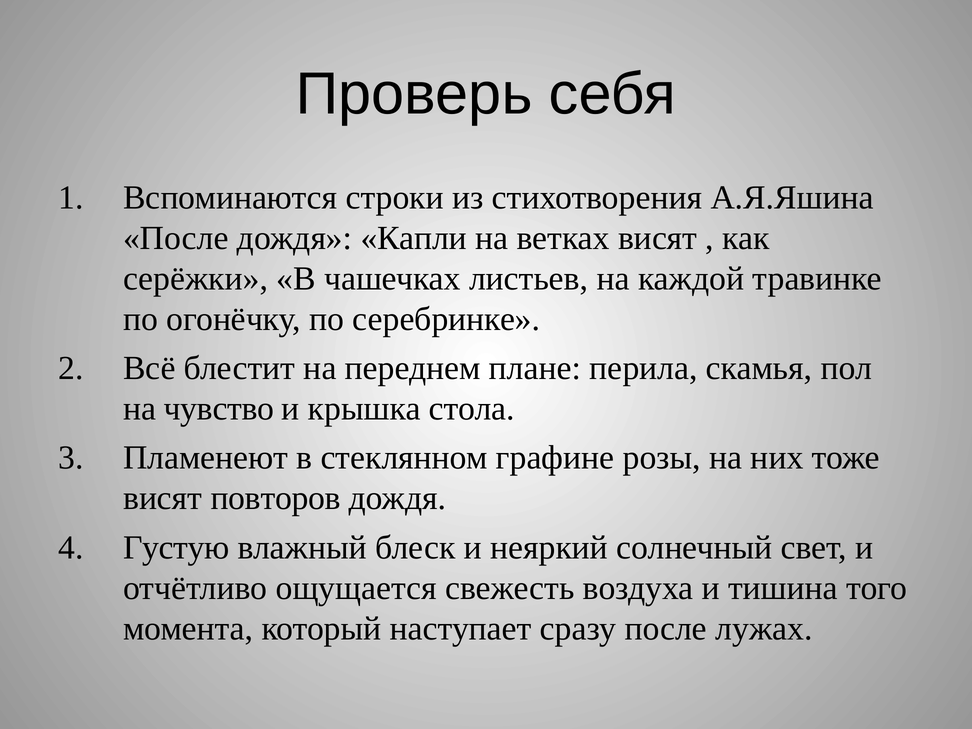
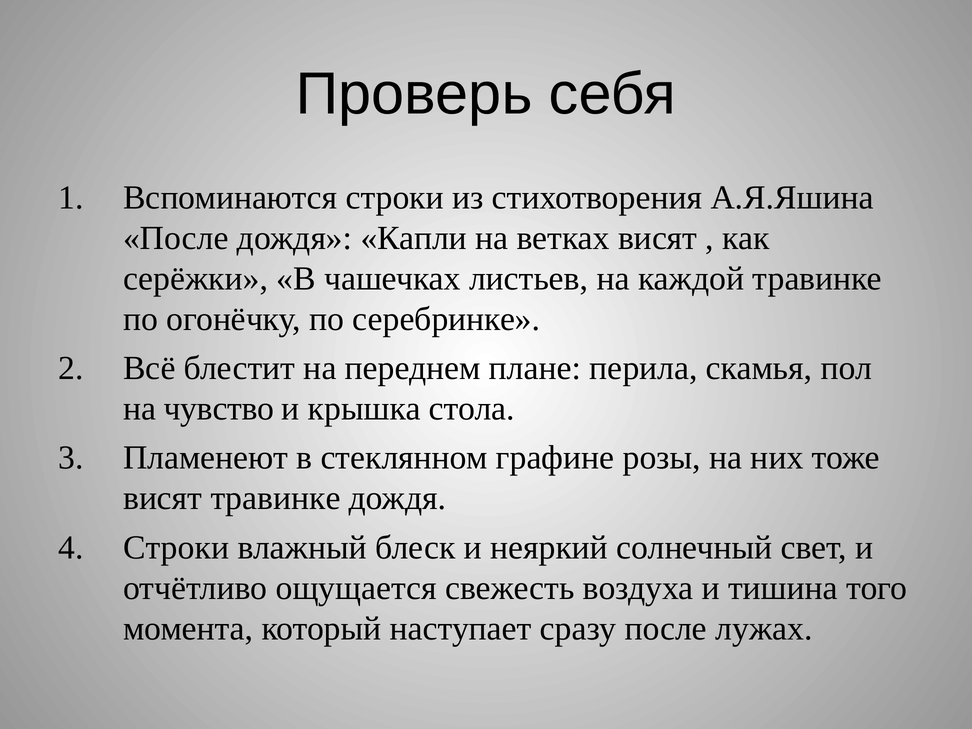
висят повторов: повторов -> травинке (276, 498)
Густую: Густую -> Строки (176, 547)
